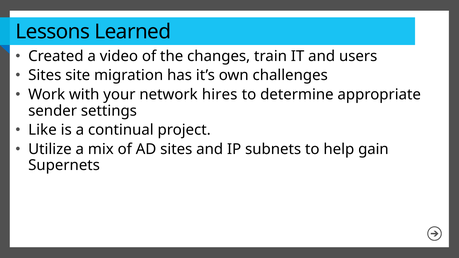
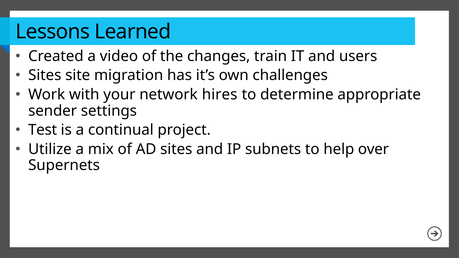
Like: Like -> Test (43, 130)
gain: gain -> over (373, 149)
